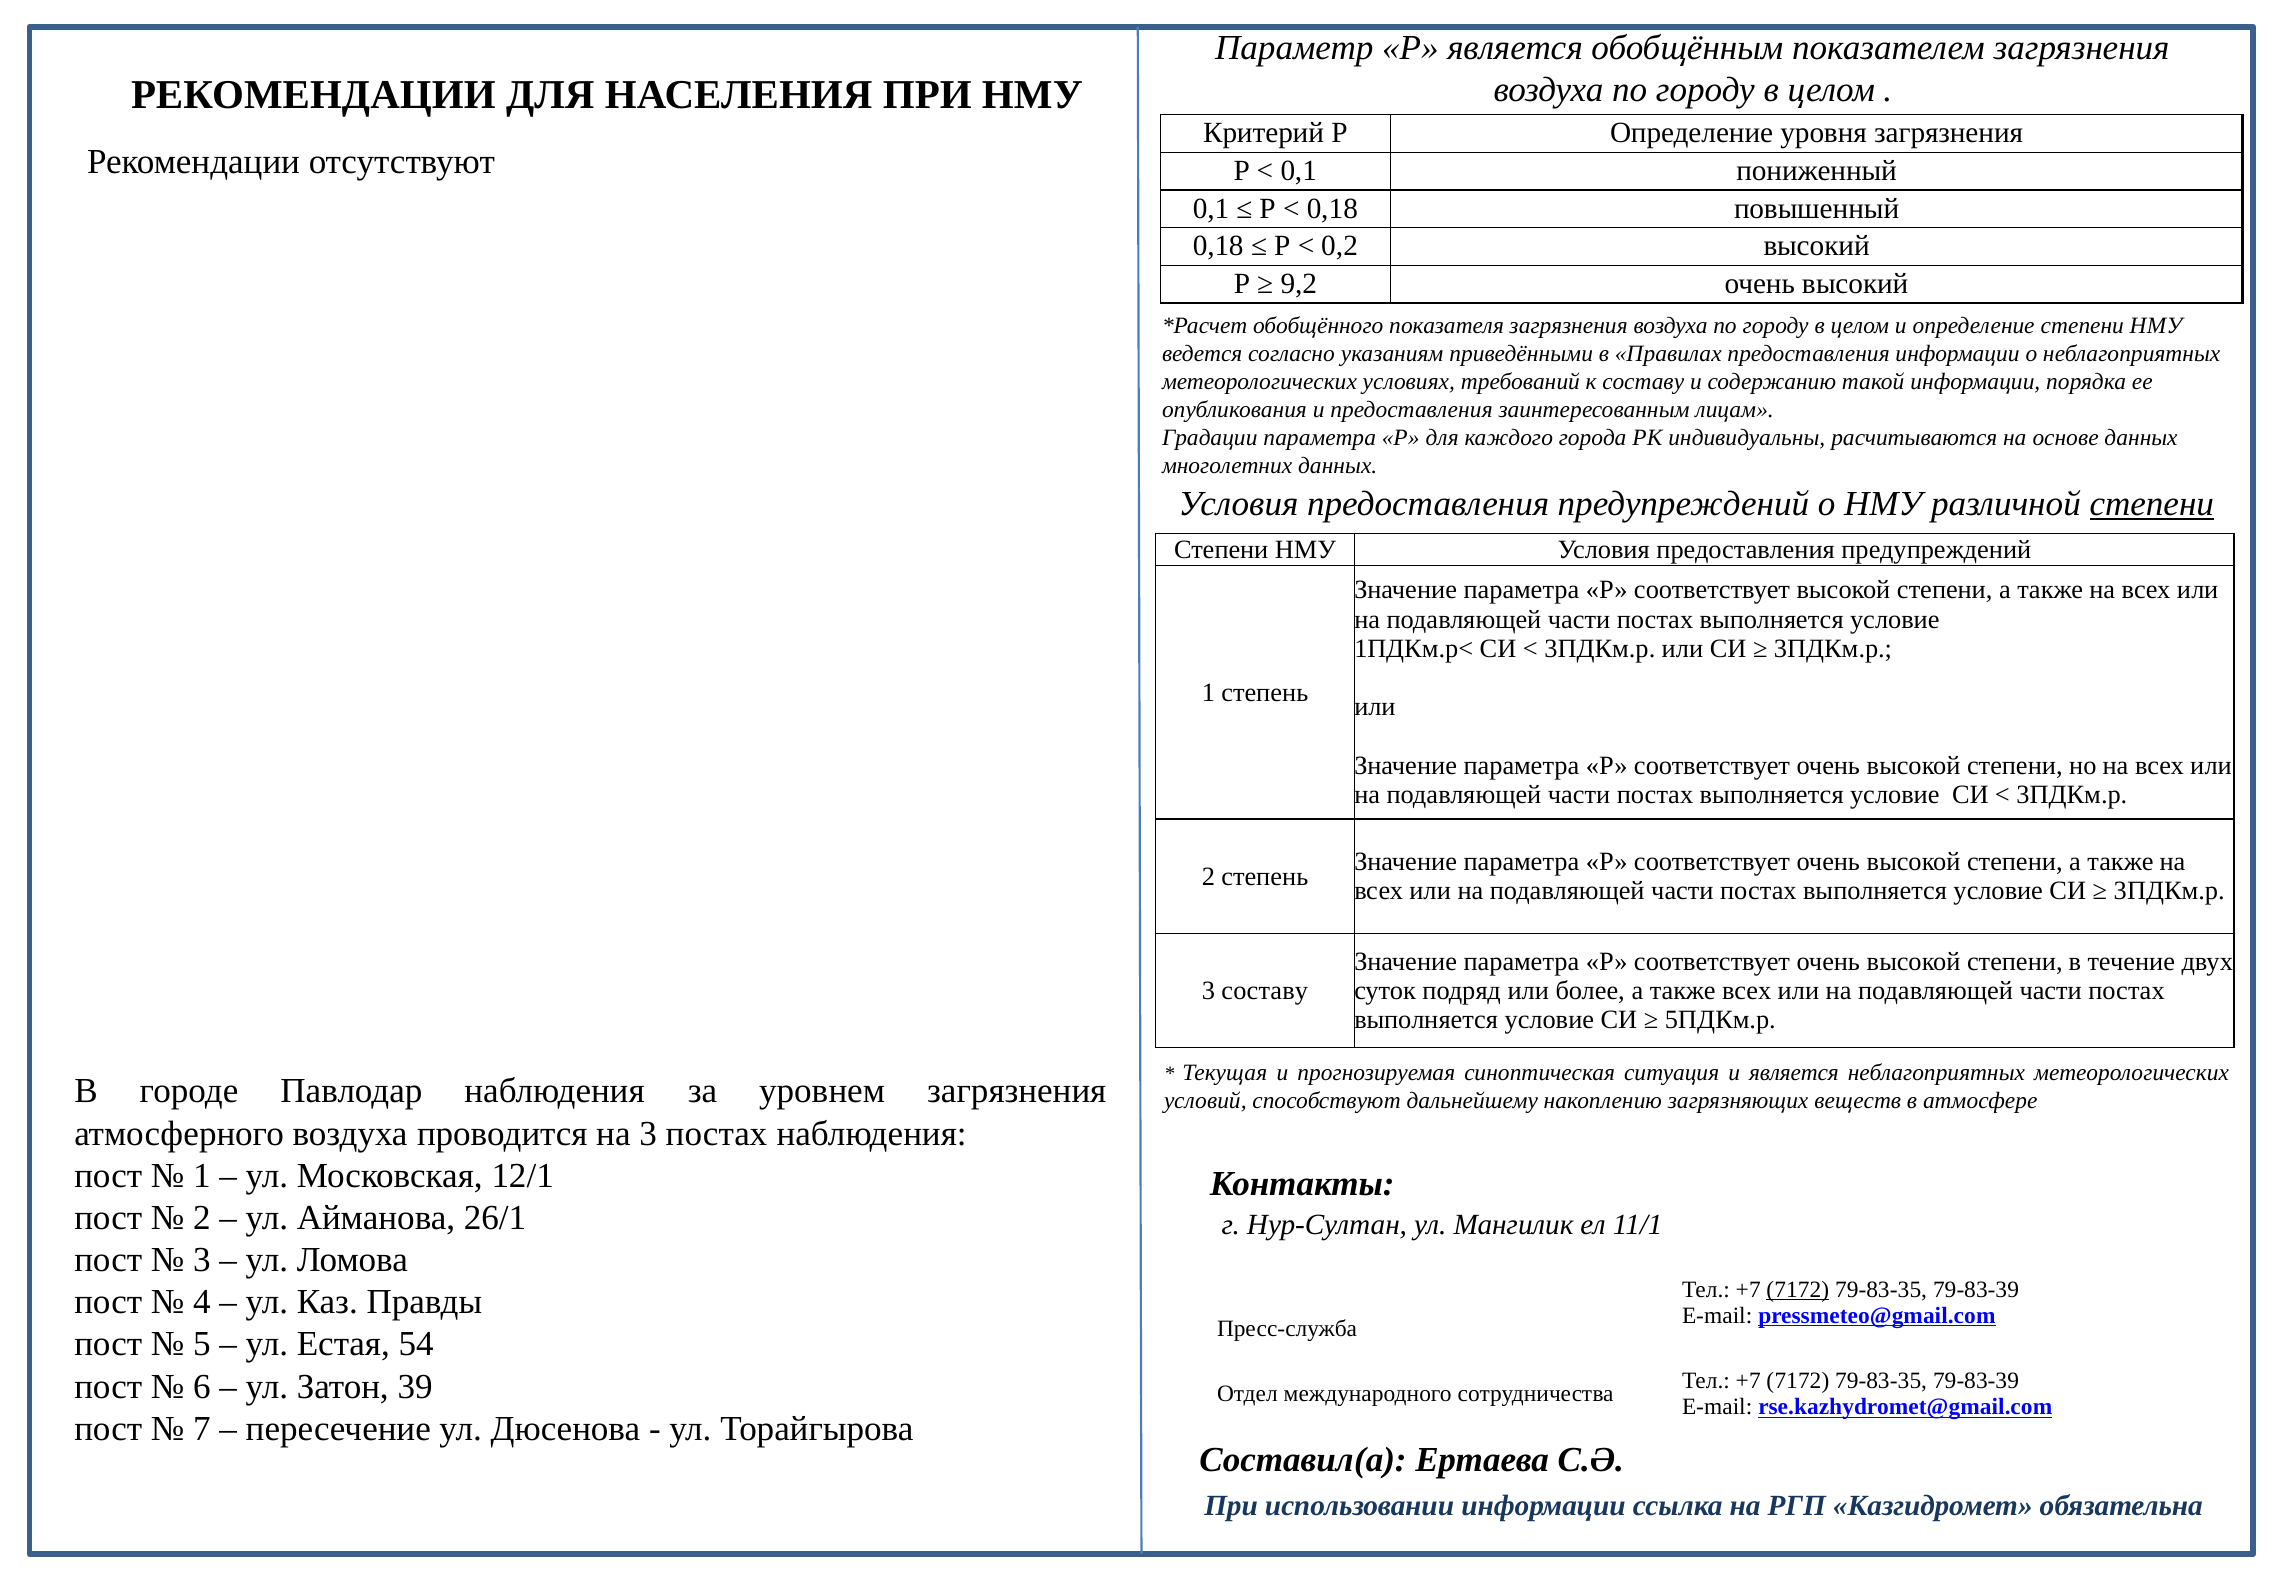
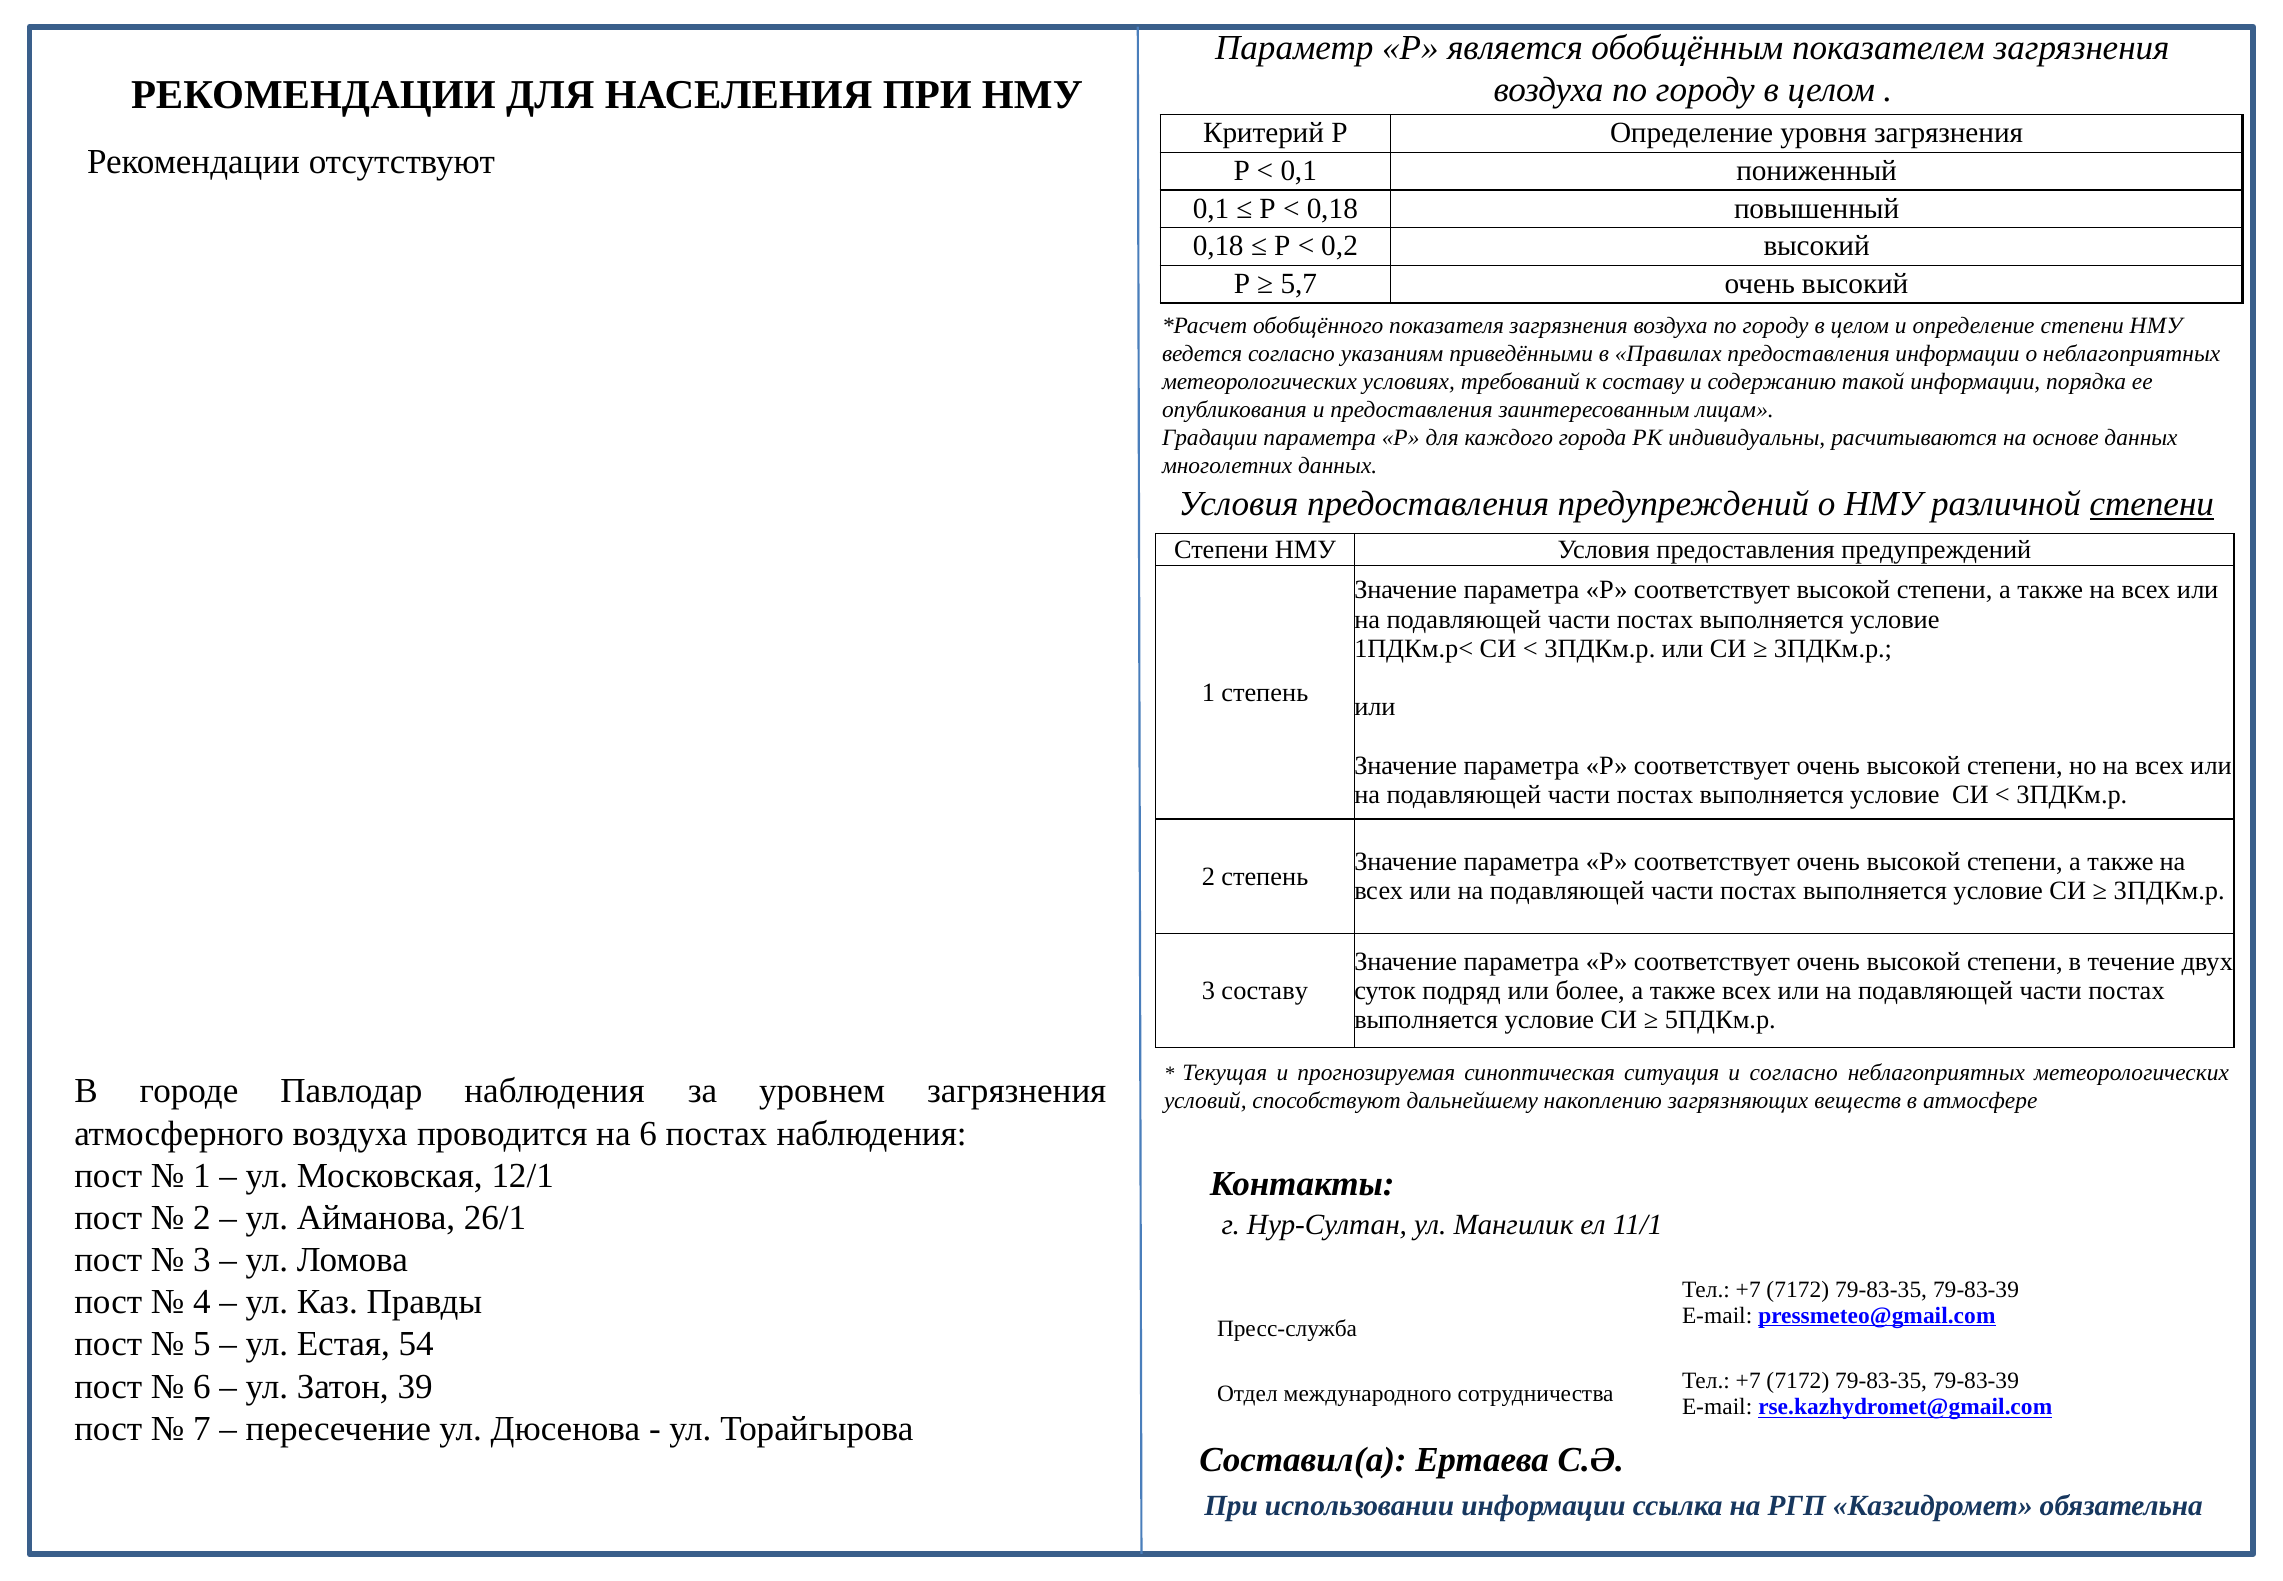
9,2: 9,2 -> 5,7 (1299, 284)
и является: является -> согласно (1794, 1073)
на 3: 3 -> 6 (648, 1133)
7172 underline: present -> none (1798, 1289)
